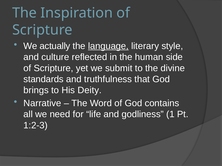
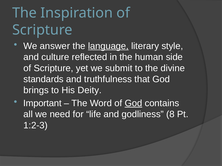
actually: actually -> answer (55, 46)
Narrative: Narrative -> Important (42, 103)
God underline: none -> present (133, 103)
1: 1 -> 8 (170, 115)
